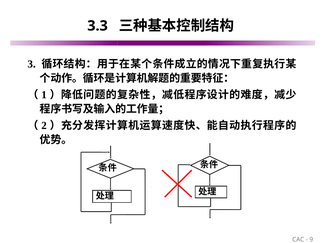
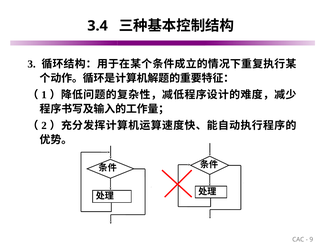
3.3: 3.3 -> 3.4 (98, 26)
